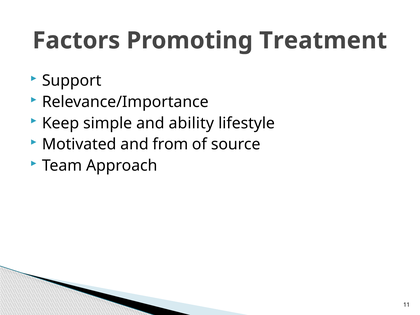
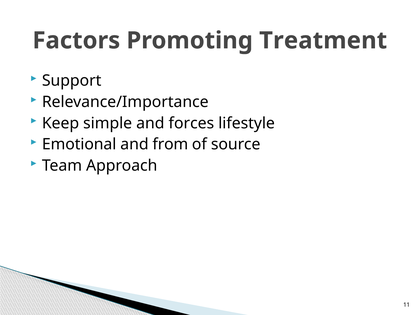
ability: ability -> forces (191, 123)
Motivated: Motivated -> Emotional (79, 144)
